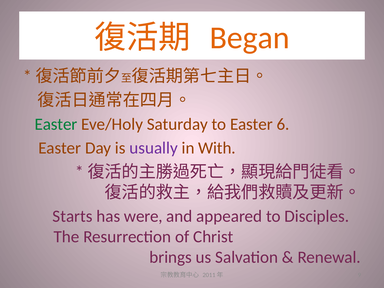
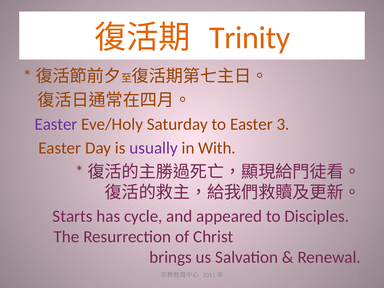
Began: Began -> Trinity (250, 38)
Easter colour: green -> purple (56, 124)
6: 6 -> 3 (283, 124)
were: were -> cycle (143, 216)
